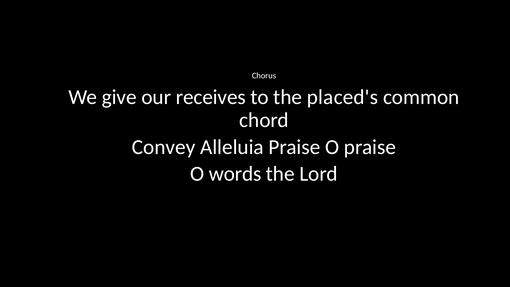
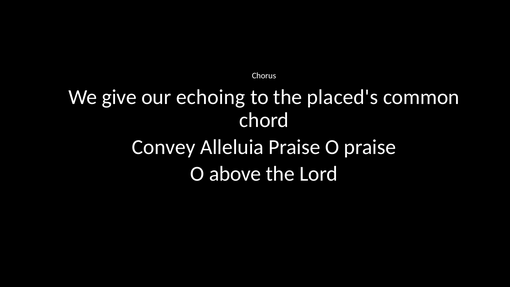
receives: receives -> echoing (211, 97)
words: words -> above (235, 174)
